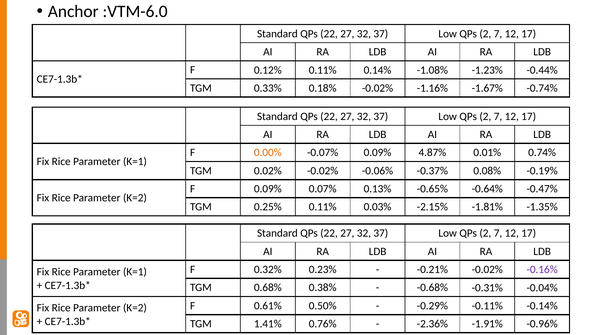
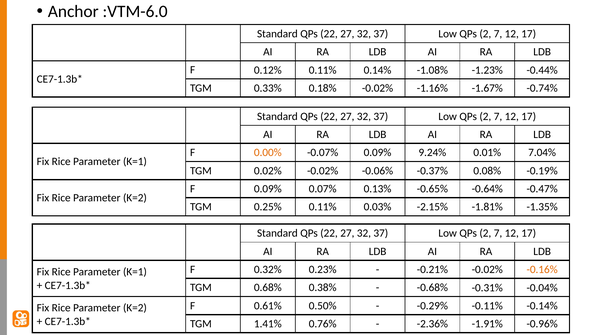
4.87%: 4.87% -> 9.24% (432, 153)
0.74%: 0.74% -> 7.04% (542, 153)
-0.16% colour: purple -> orange (542, 270)
